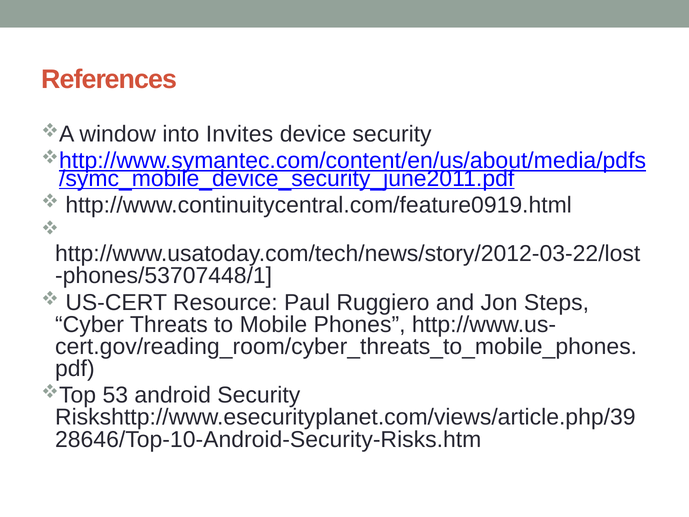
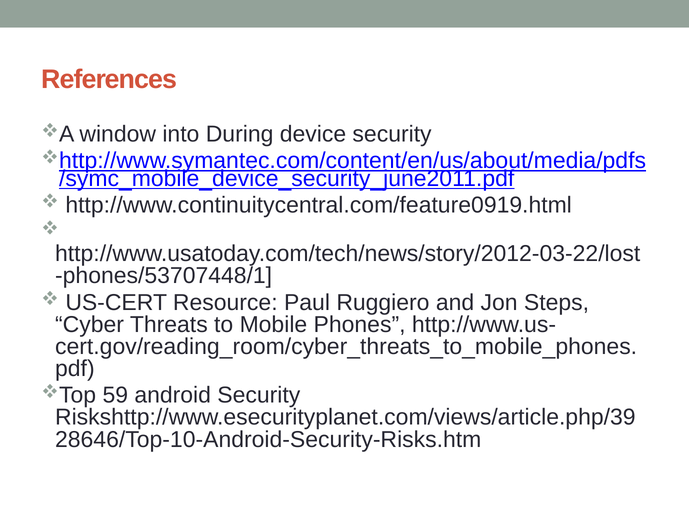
Invites: Invites -> During (240, 134)
53: 53 -> 59 (115, 395)
